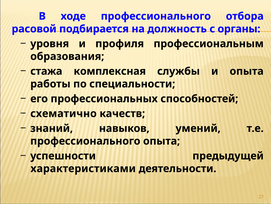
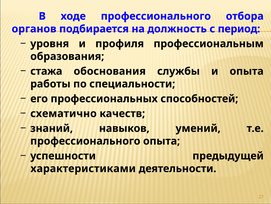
расовой: расовой -> органов (34, 29)
органы: органы -> период (239, 29)
комплексная: комплексная -> обоснования (110, 71)
